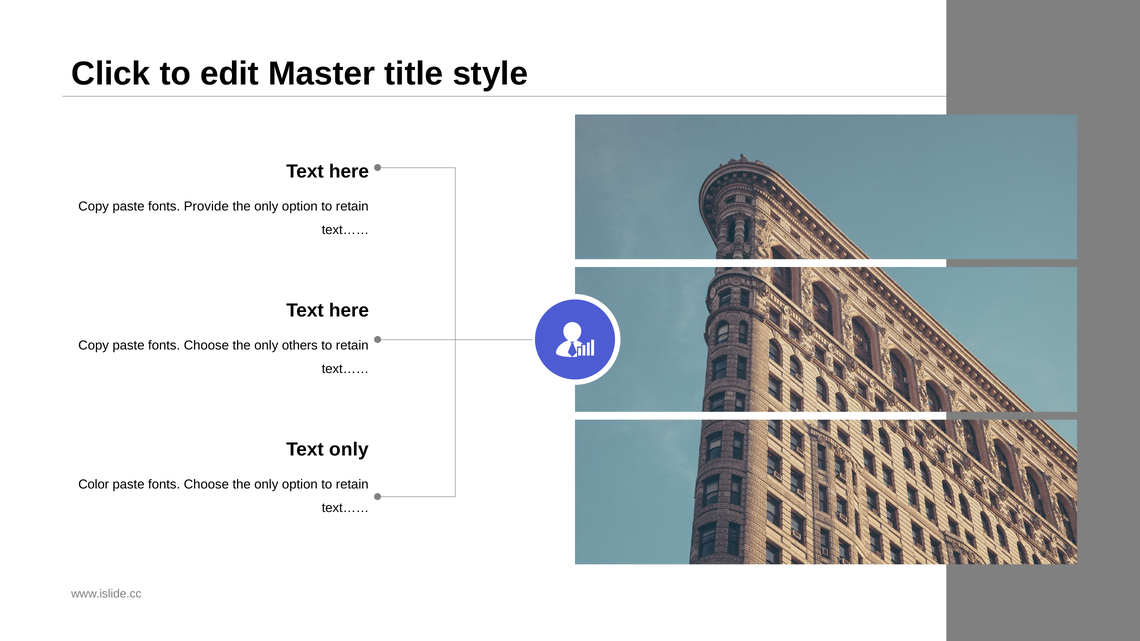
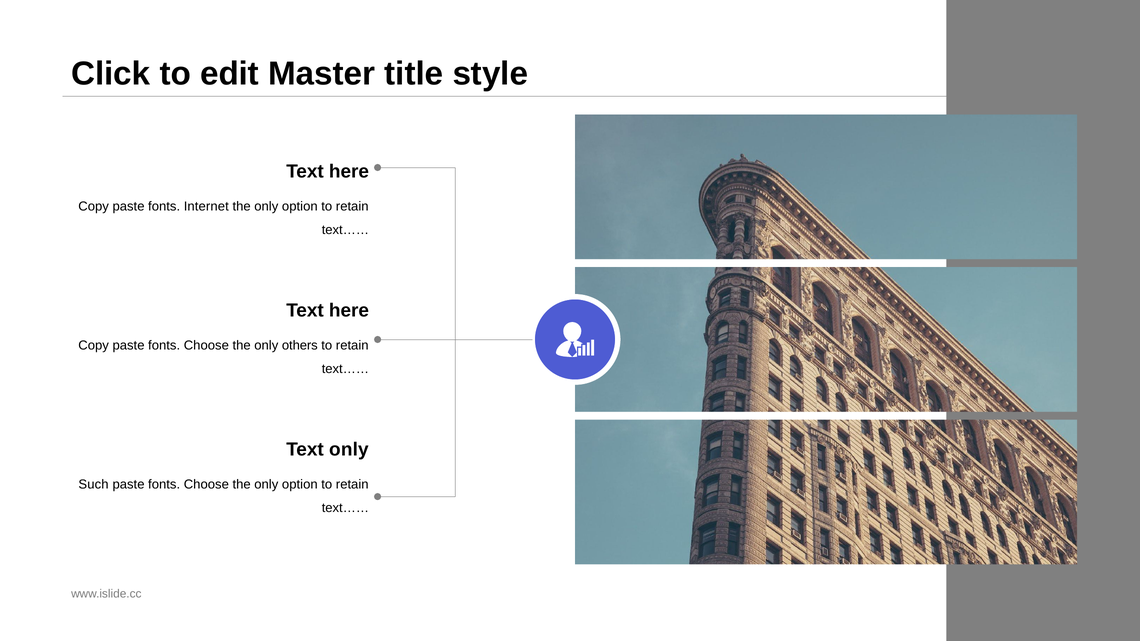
Provide: Provide -> Internet (206, 207)
Color: Color -> Such (94, 485)
